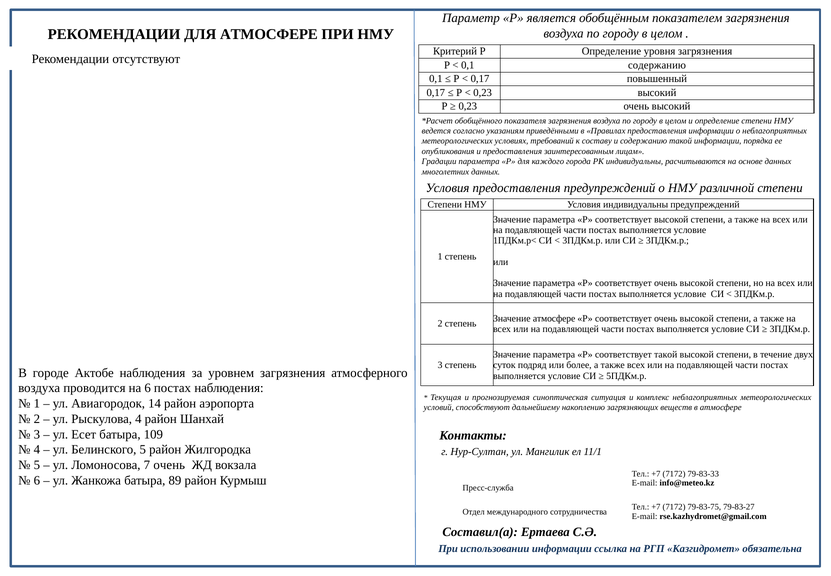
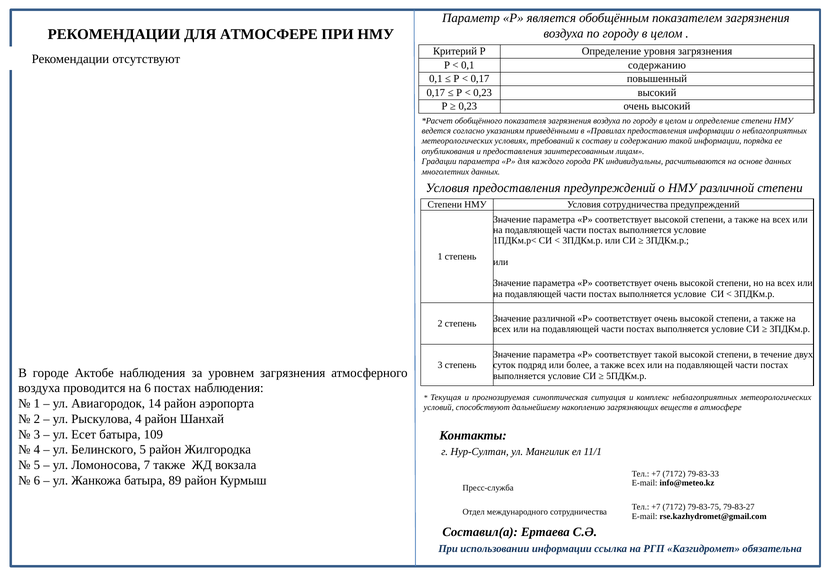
Условия индивидуальны: индивидуальны -> сотрудничества (636, 204)
Значение атмосфере: атмосфере -> различной (554, 318)
7 очень: очень -> также (169, 464)
